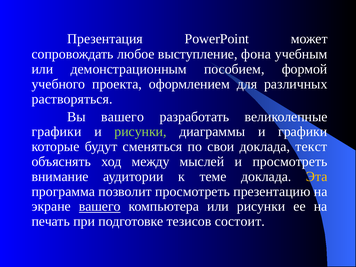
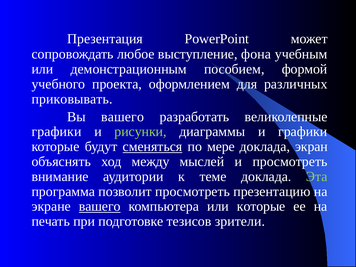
растворяться: растворяться -> приковывать (72, 99)
сменяться underline: none -> present (153, 147)
свои: свои -> мере (221, 147)
текст: текст -> экран (311, 147)
Эта colour: yellow -> light green (317, 177)
или рисунки: рисунки -> которые (261, 206)
состоит: состоит -> зрители (240, 221)
